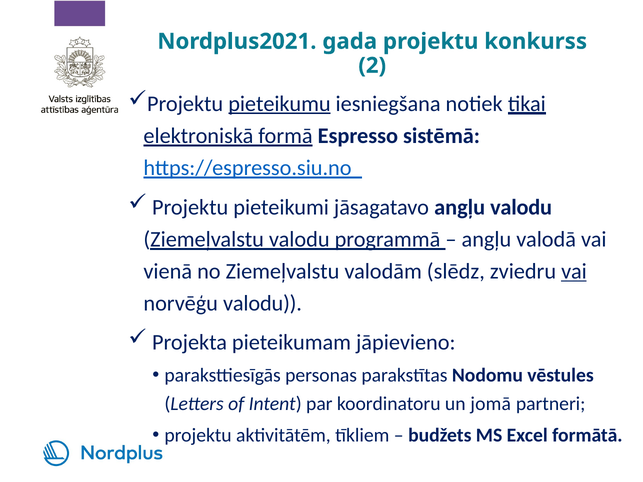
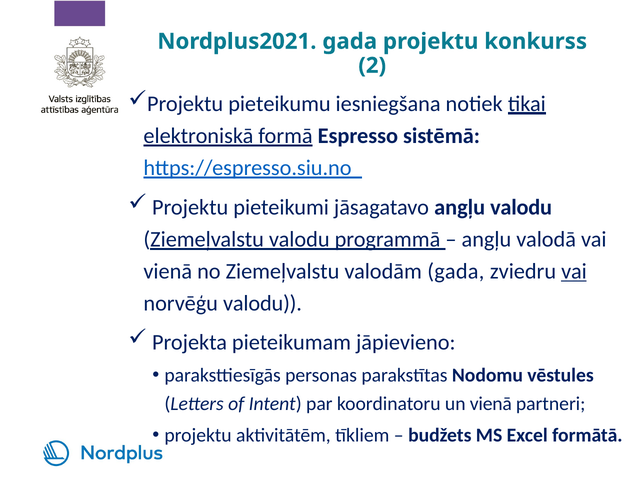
pieteikumu underline: present -> none (279, 104)
valodām slēdz: slēdz -> gada (456, 272)
un jomā: jomā -> vienā (491, 404)
